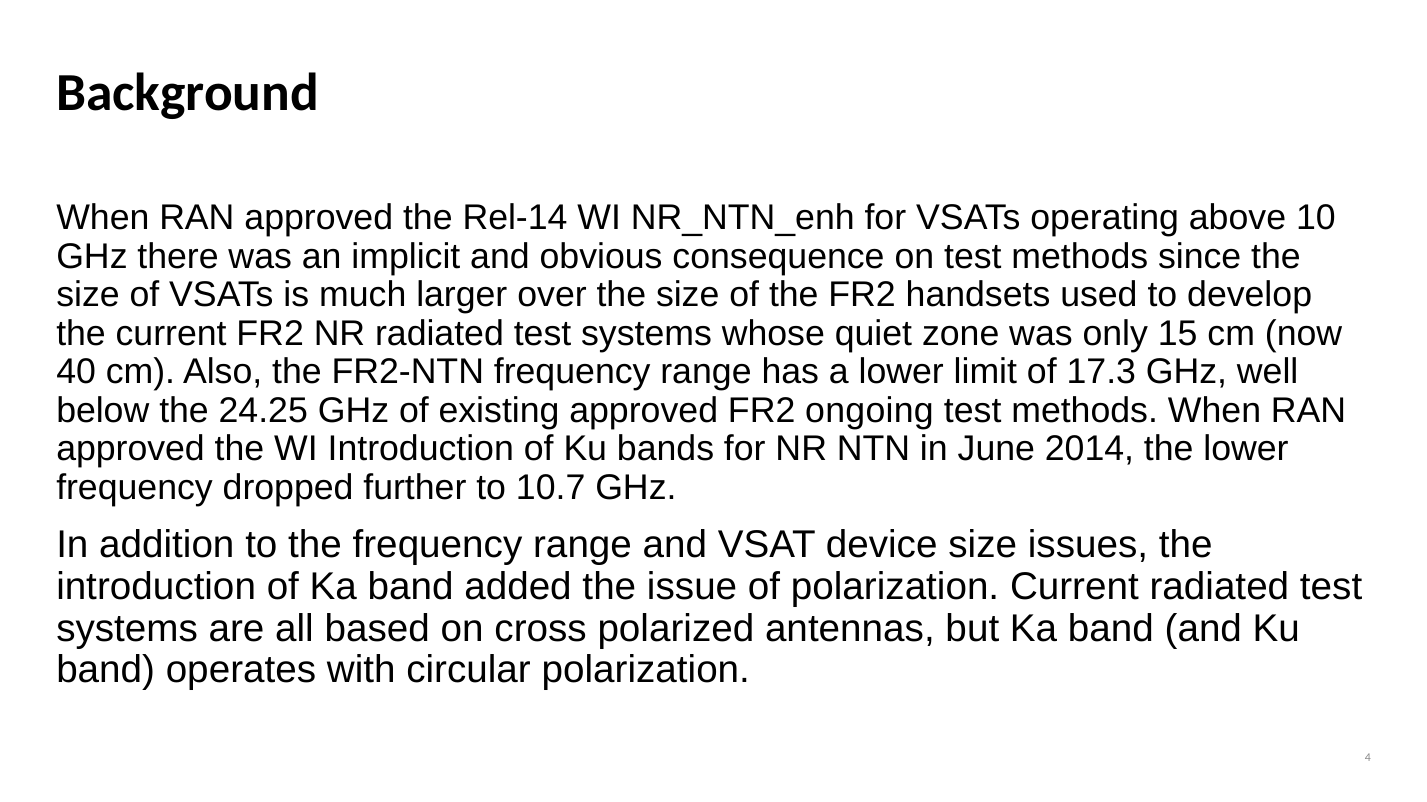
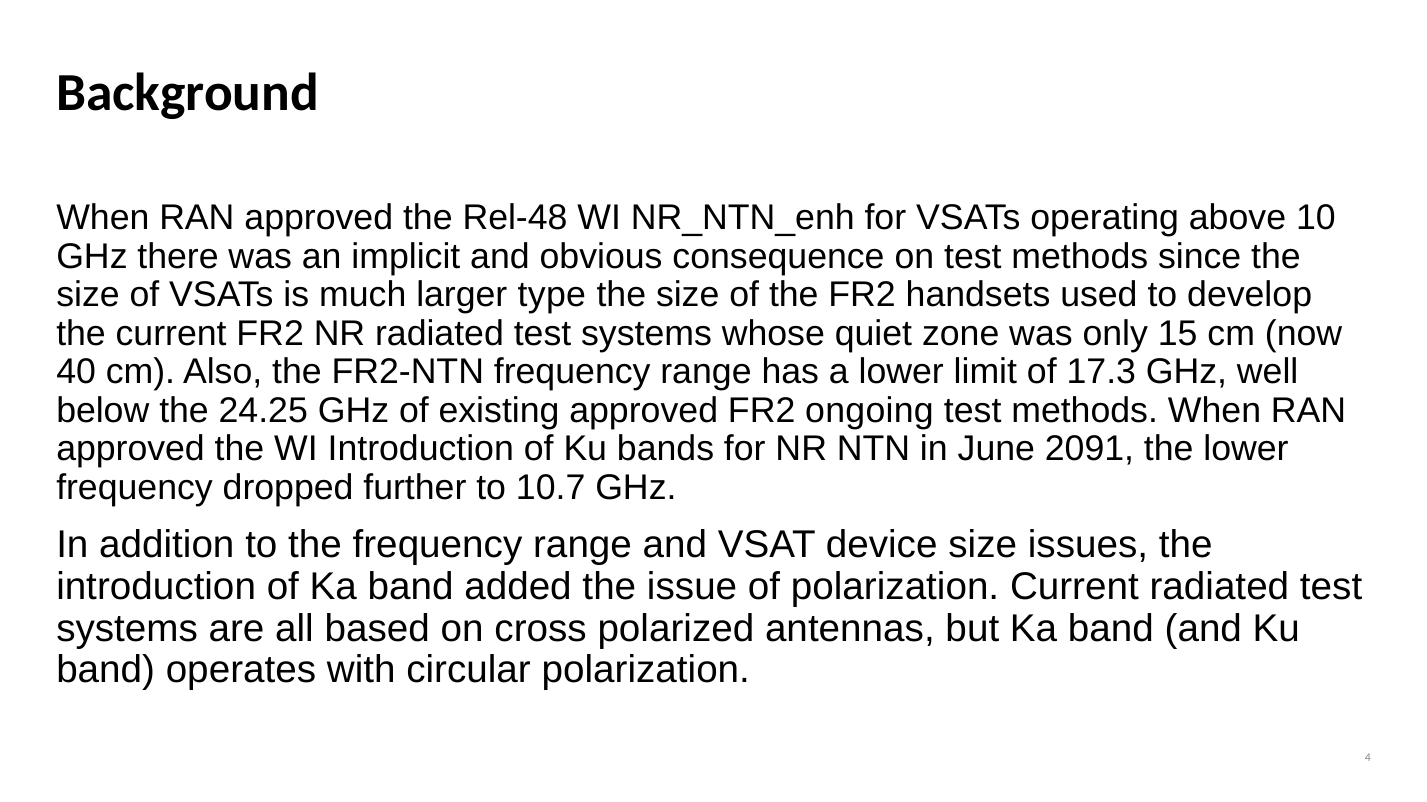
Rel-14: Rel-14 -> Rel-48 (515, 218)
over: over -> type (552, 295)
2014: 2014 -> 2091 (1089, 449)
